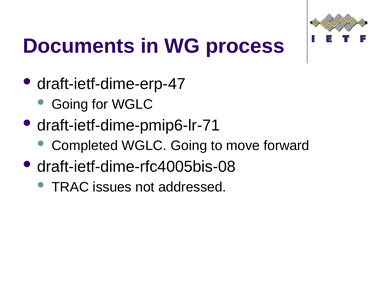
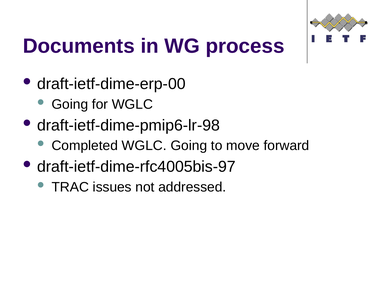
draft-ietf-dime-erp-47: draft-ietf-dime-erp-47 -> draft-ietf-dime-erp-00 (111, 84)
draft-ietf-dime-pmip6-lr-71: draft-ietf-dime-pmip6-lr-71 -> draft-ietf-dime-pmip6-lr-98 (128, 125)
draft-ietf-dime-rfc4005bis-08: draft-ietf-dime-rfc4005bis-08 -> draft-ietf-dime-rfc4005bis-97 (136, 167)
